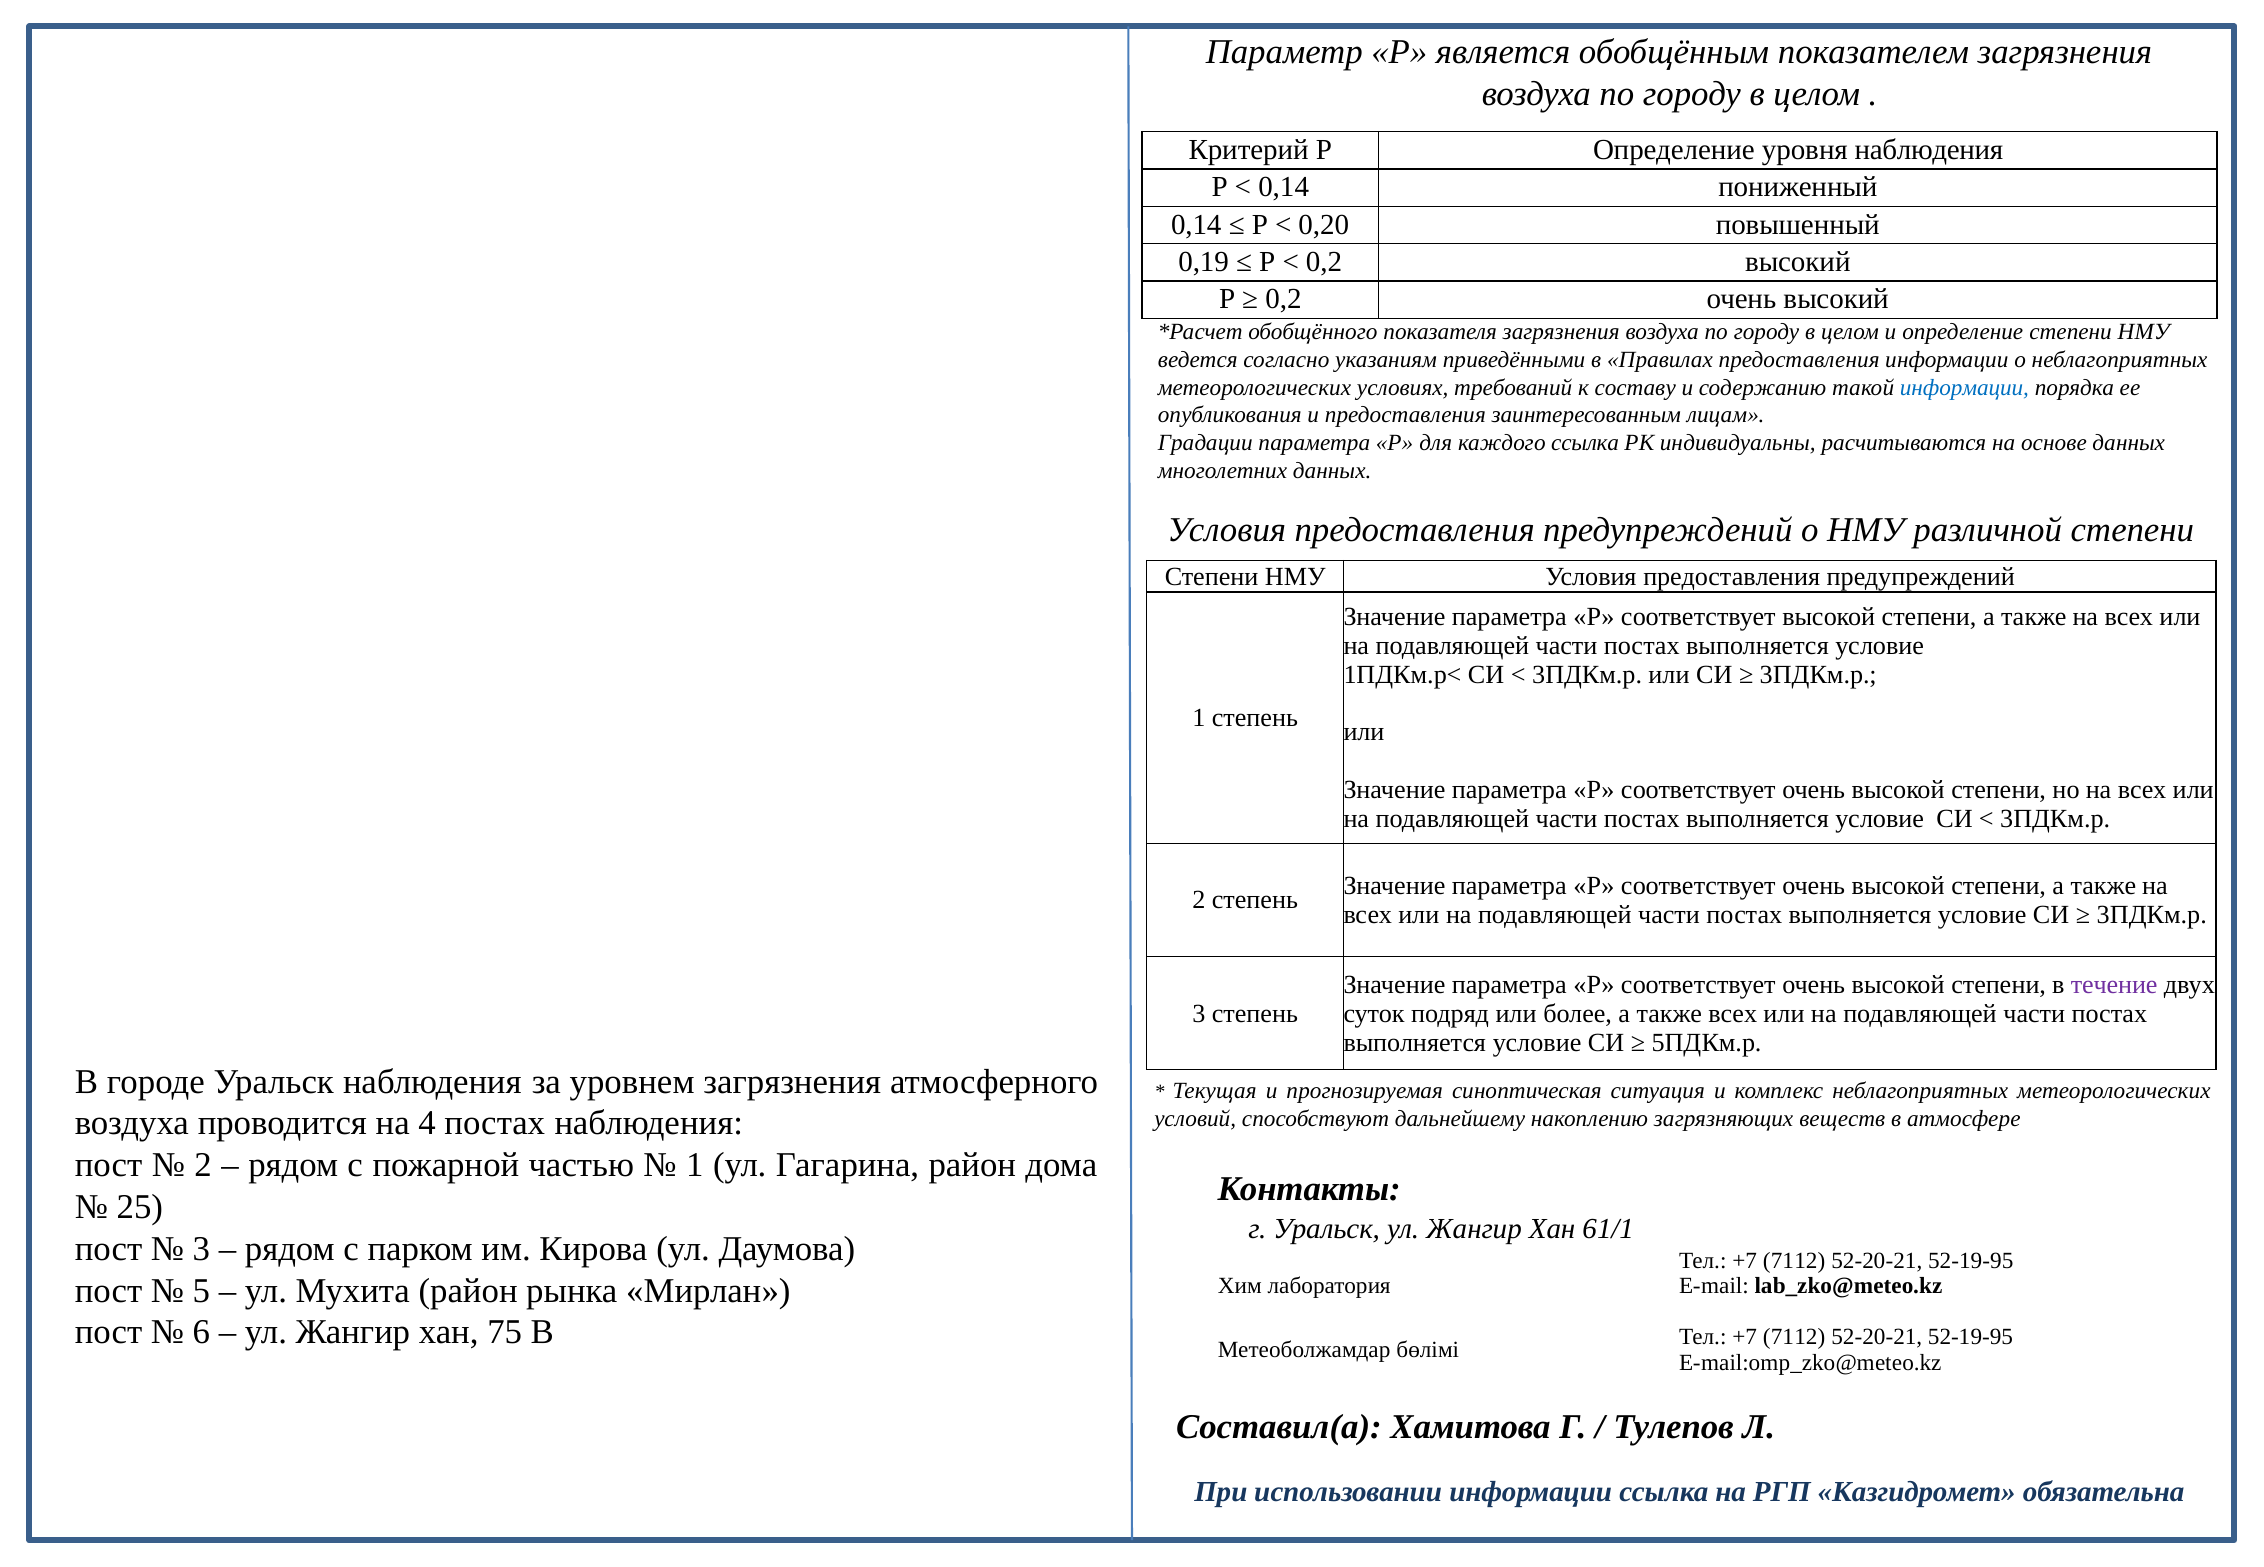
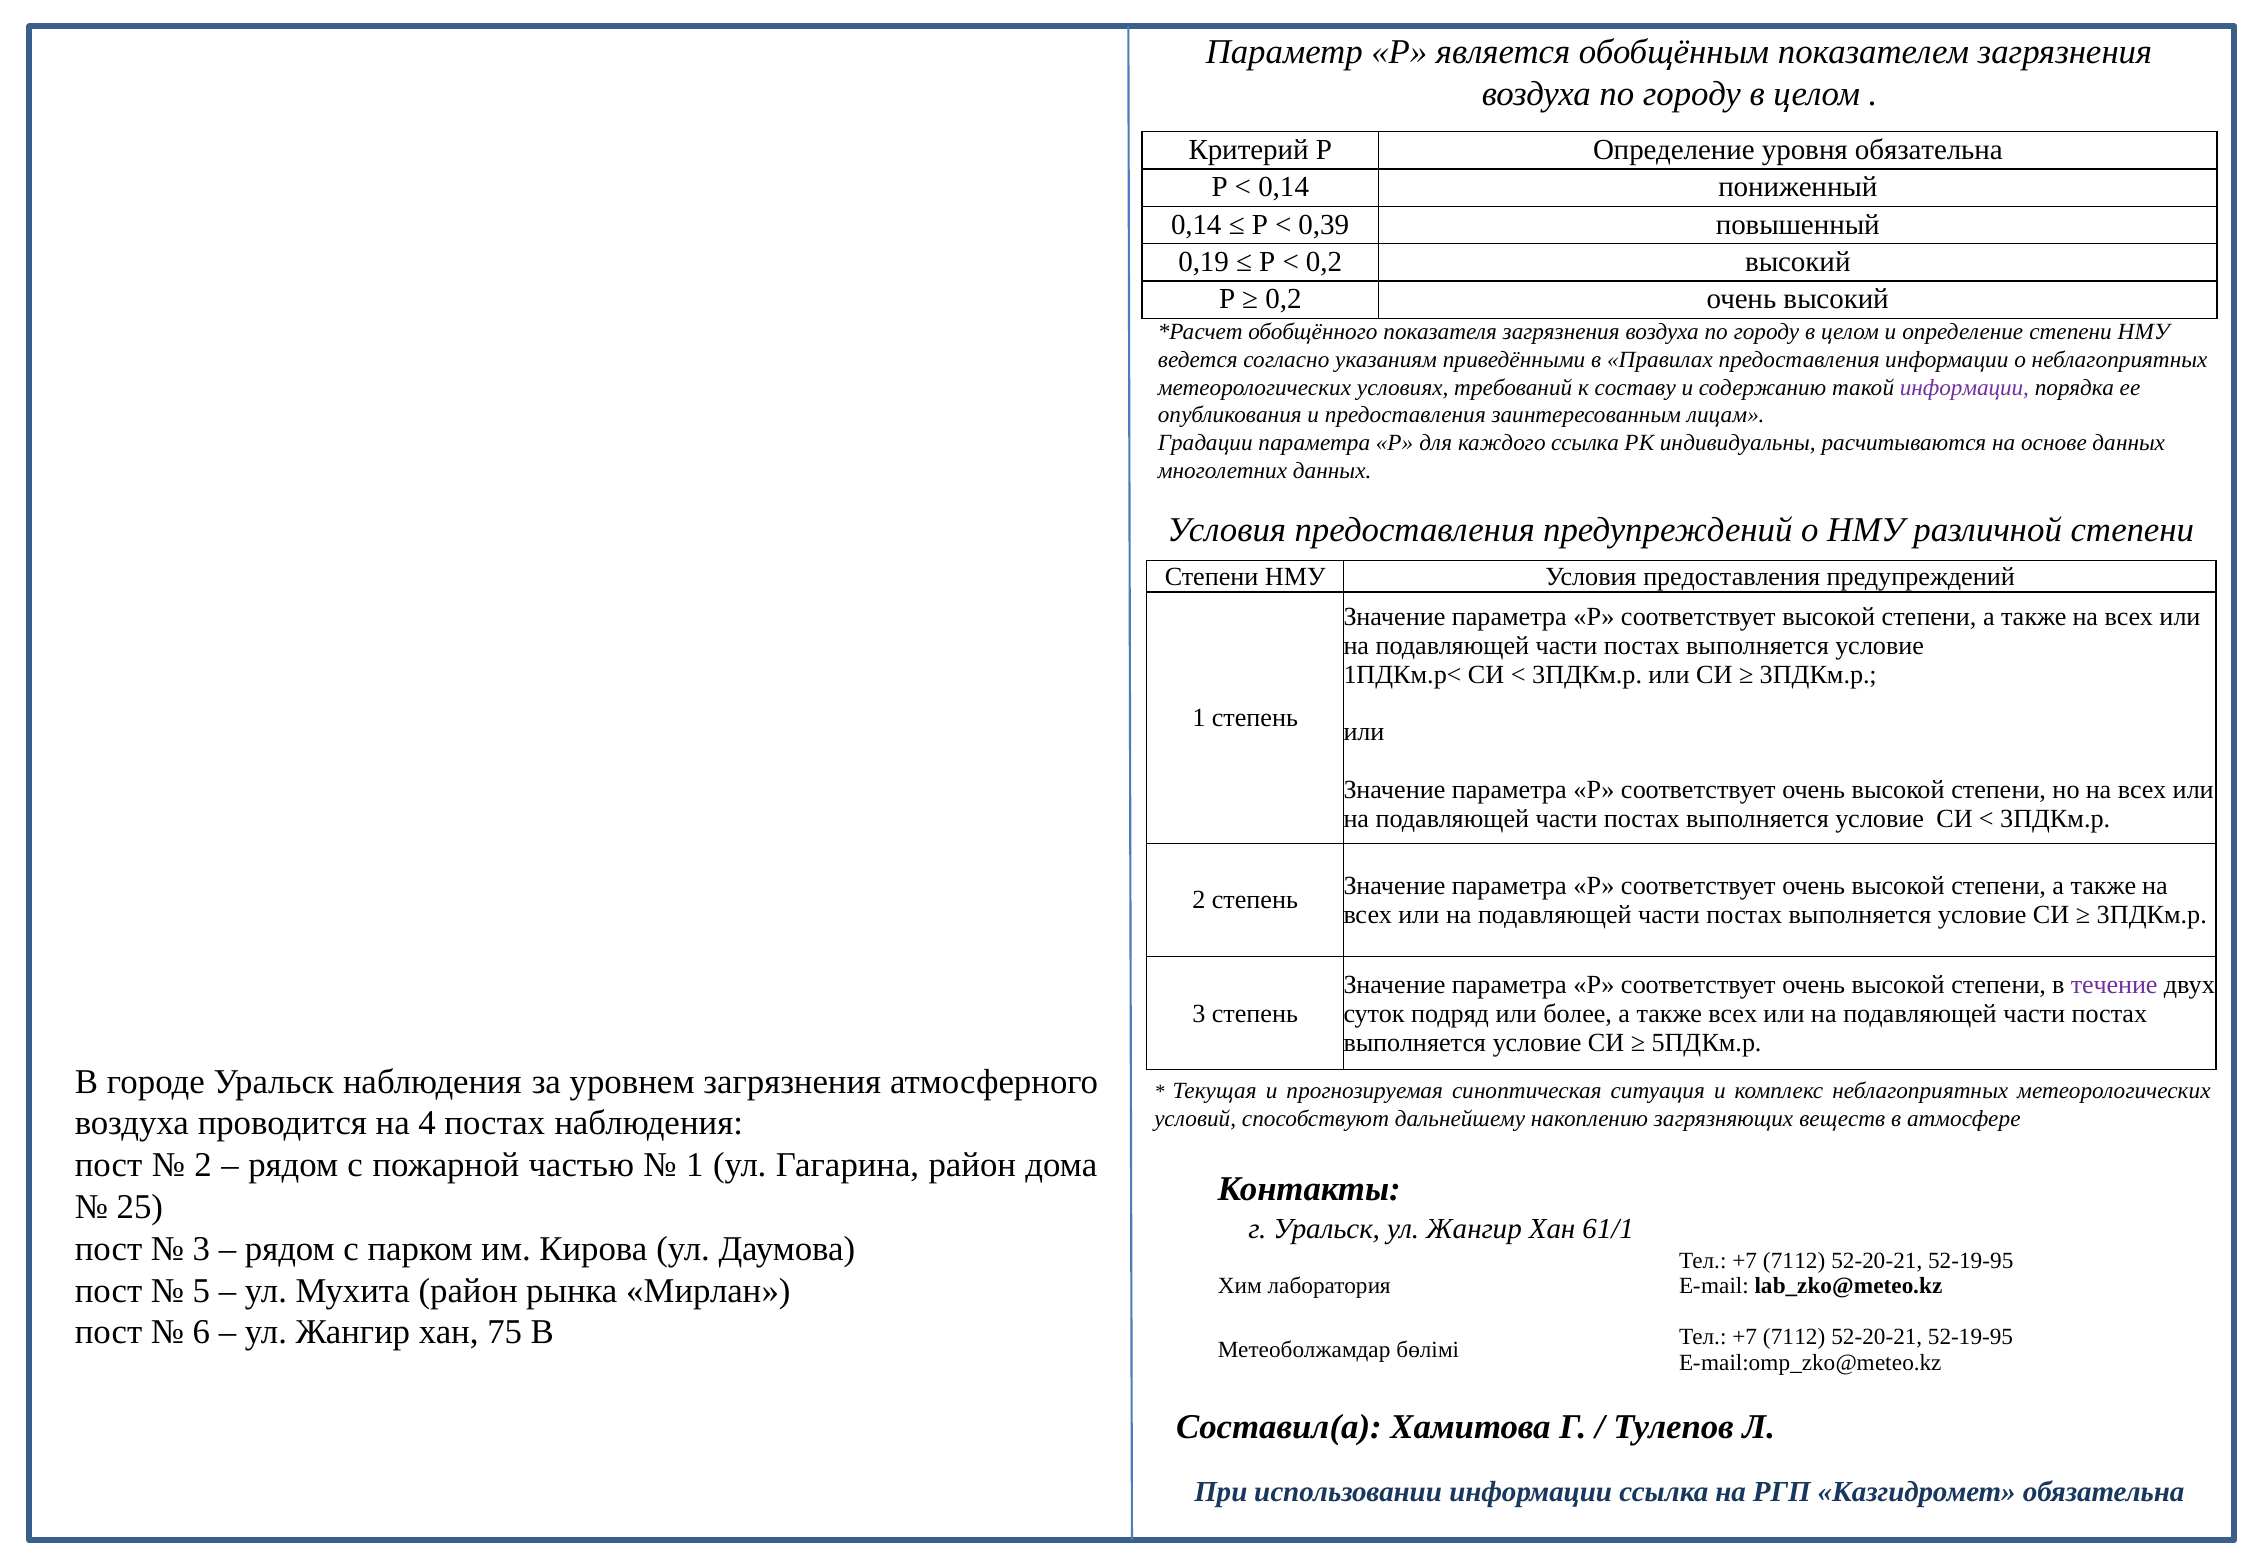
уровня наблюдения: наблюдения -> обязательна (1929, 150)
0,20: 0,20 -> 0,39 (1324, 225)
информации colour: blue -> purple (1964, 387)
